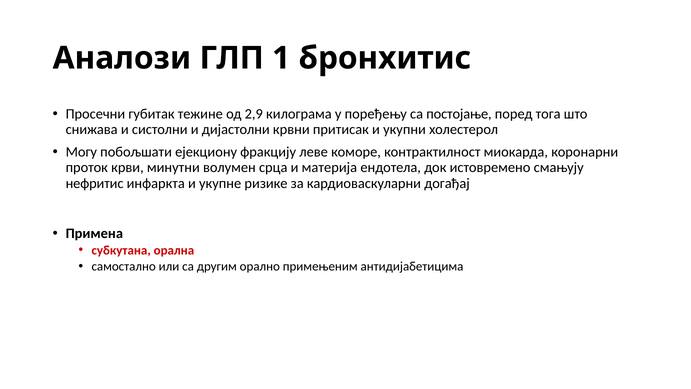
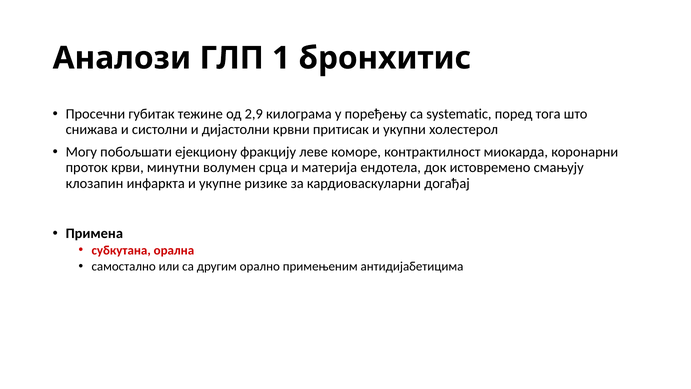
постојање: постојање -> systematic (459, 114)
нефритис: нефритис -> клозапин (94, 183)
